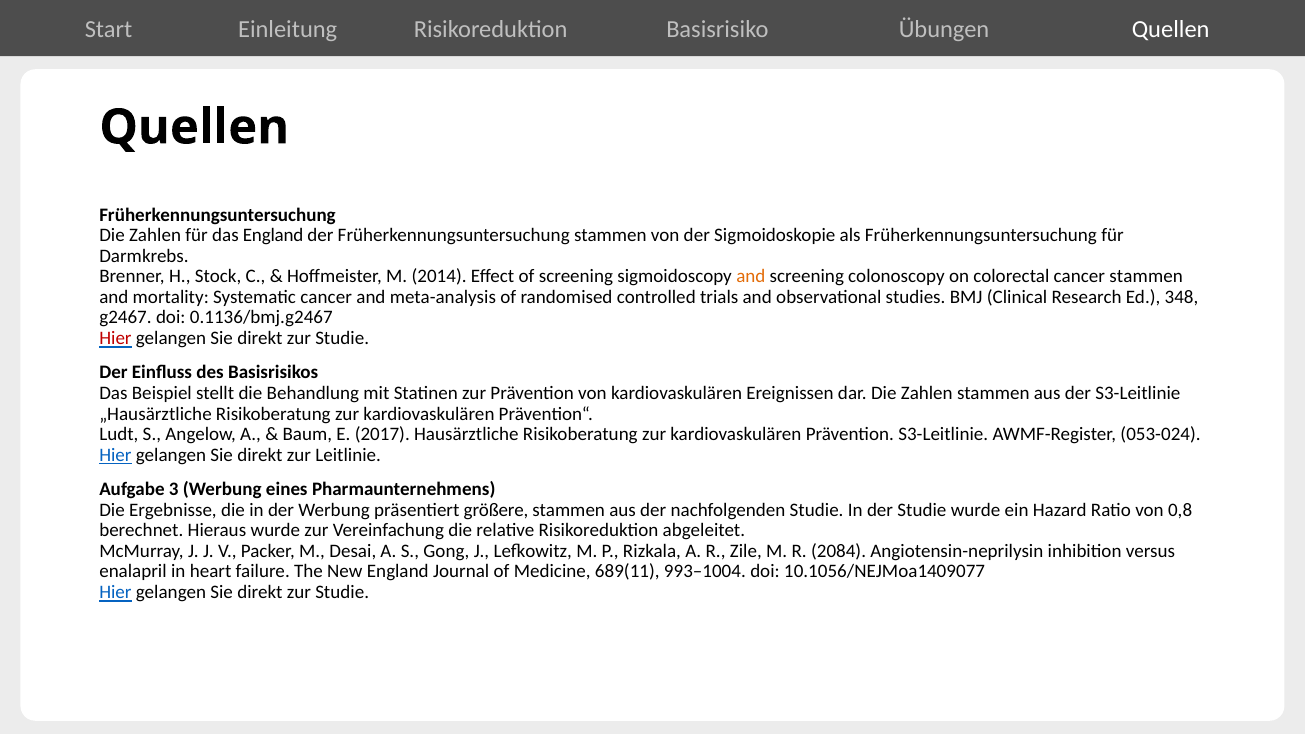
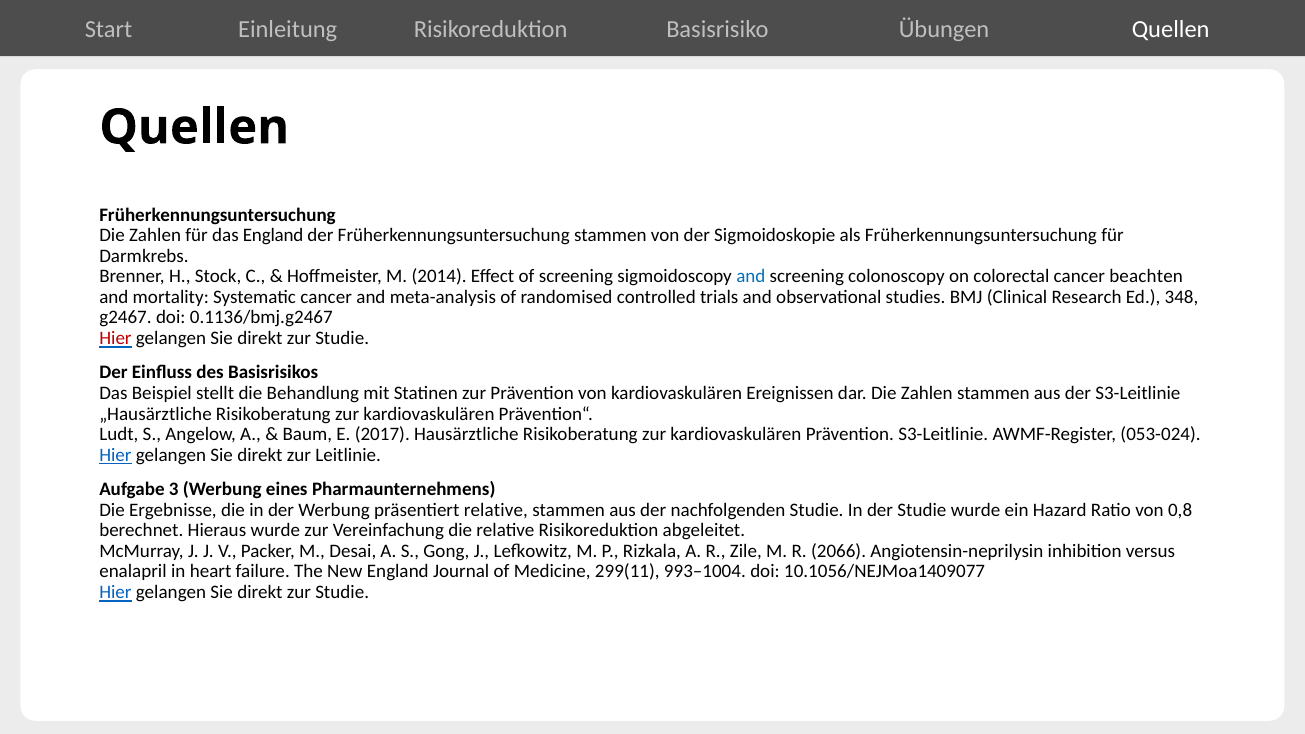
and colour: orange -> blue (751, 276)
cancer stammen: stammen -> beachten (1146, 276)
präsentiert größere: größere -> relative (496, 510)
2084: 2084 -> 2066 (839, 551)
689(11: 689(11 -> 299(11 (627, 572)
